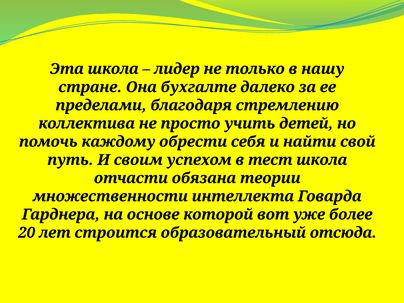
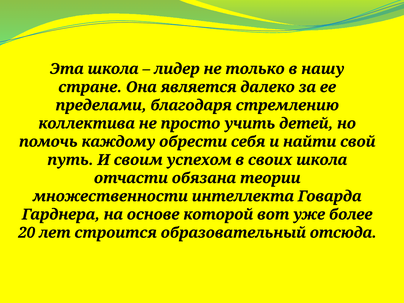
бухгалте: бухгалте -> является (199, 87)
тест: тест -> своих (270, 160)
